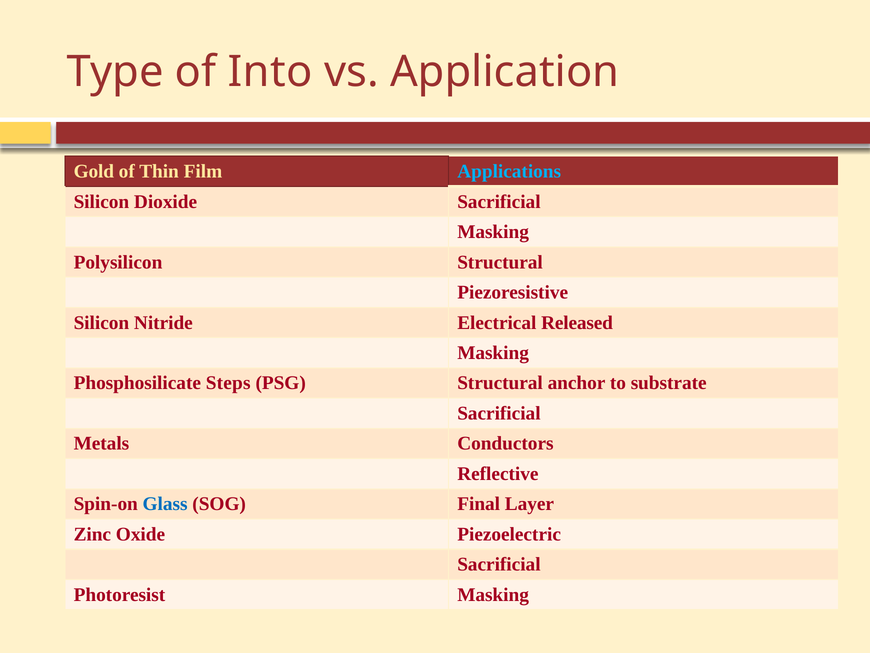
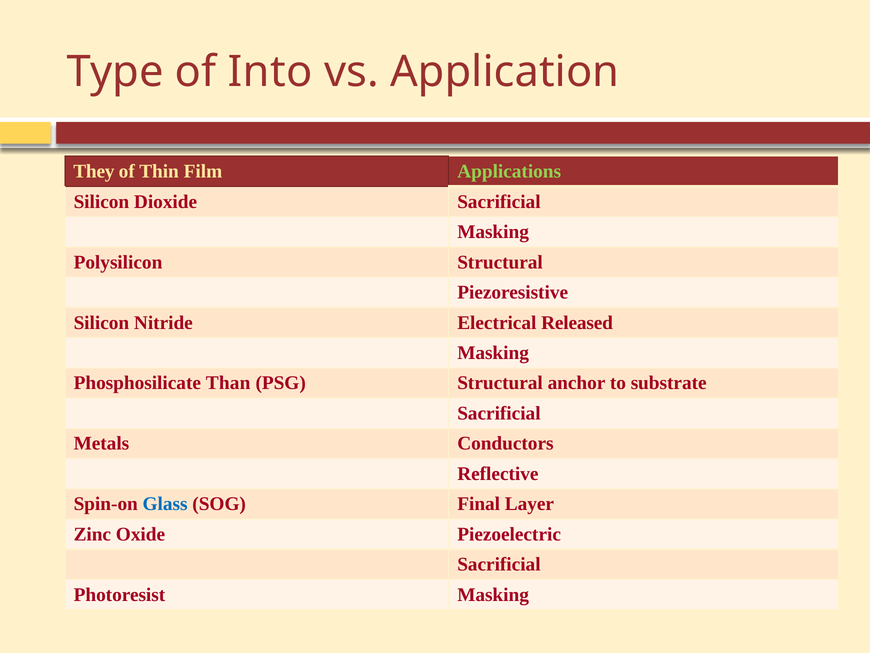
Gold: Gold -> They (94, 171)
Applications colour: light blue -> light green (509, 171)
Steps: Steps -> Than (228, 383)
